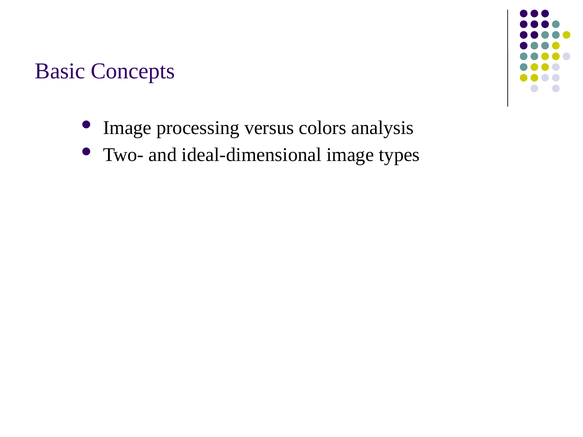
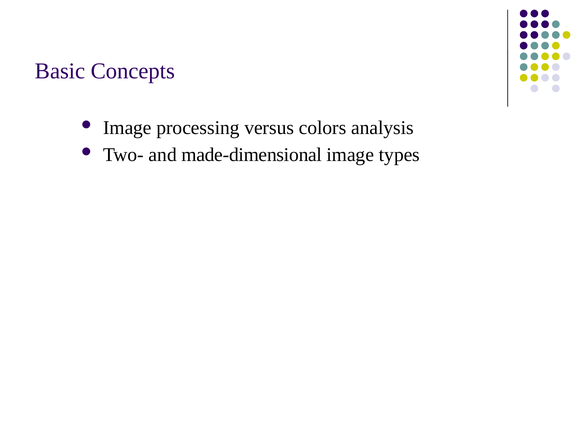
ideal-dimensional: ideal-dimensional -> made-dimensional (252, 155)
